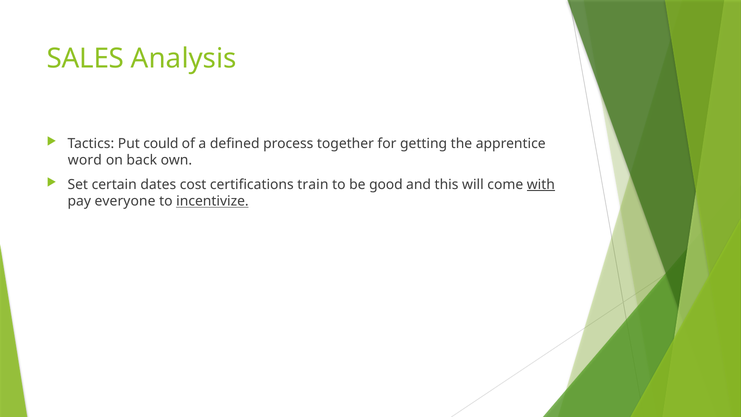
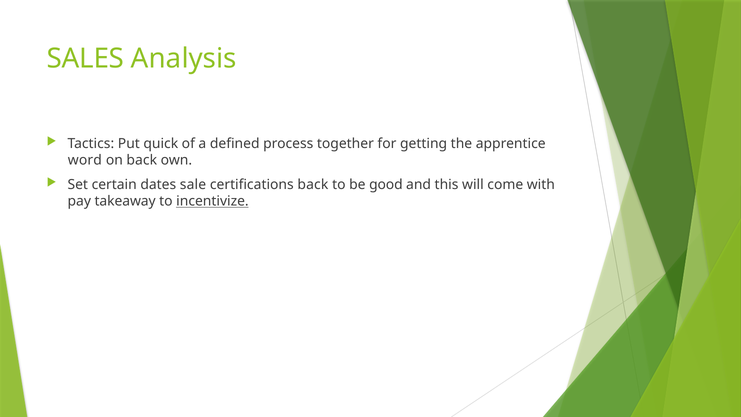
could: could -> quick (161, 143)
cost: cost -> sale (193, 184)
certifications train: train -> back (313, 184)
with underline: present -> none (541, 184)
everyone: everyone -> takeaway (125, 201)
